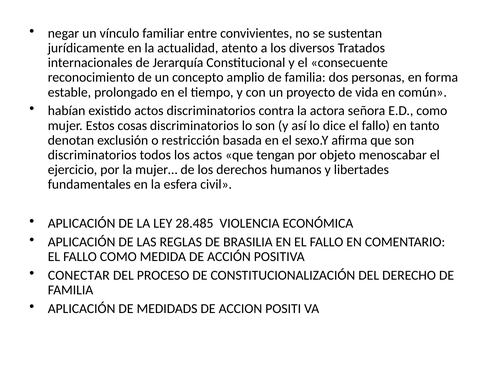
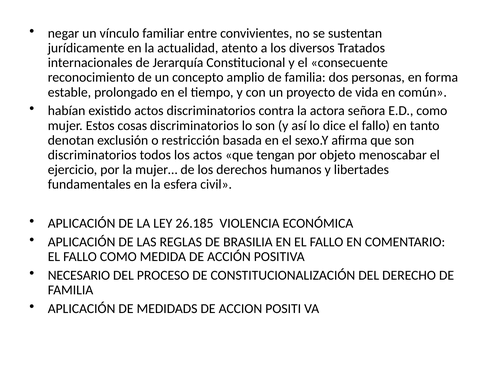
28.485: 28.485 -> 26.185 (194, 223)
CONECTAR: CONECTAR -> NECESARIO (79, 275)
